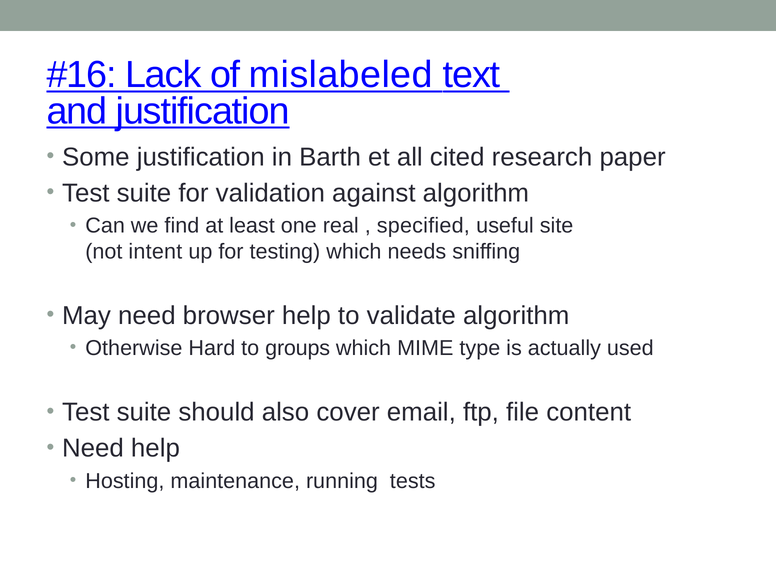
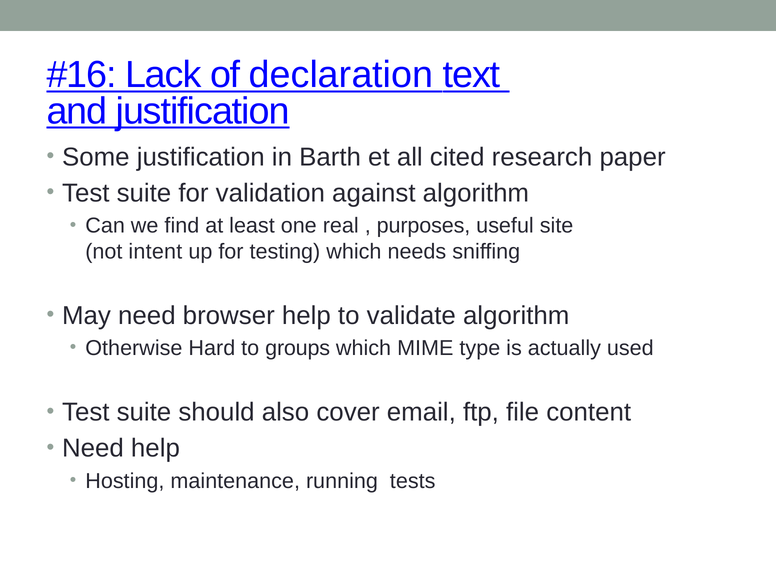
mislabeled: mislabeled -> declaration (341, 75)
specified: specified -> purposes (424, 226)
